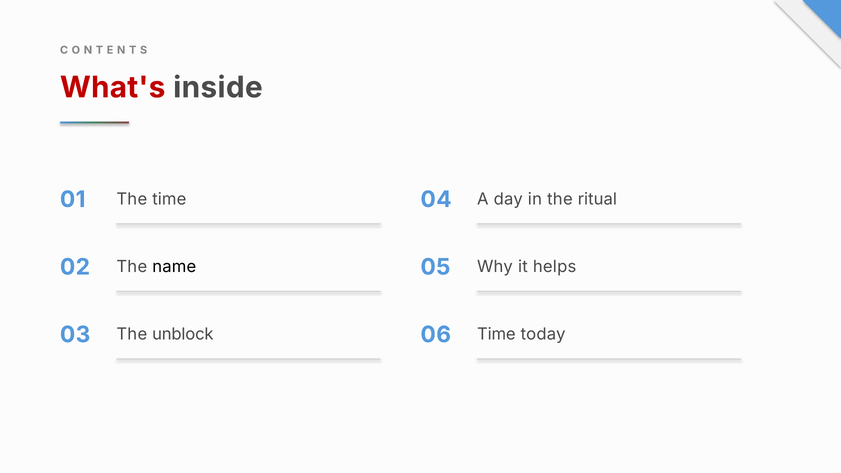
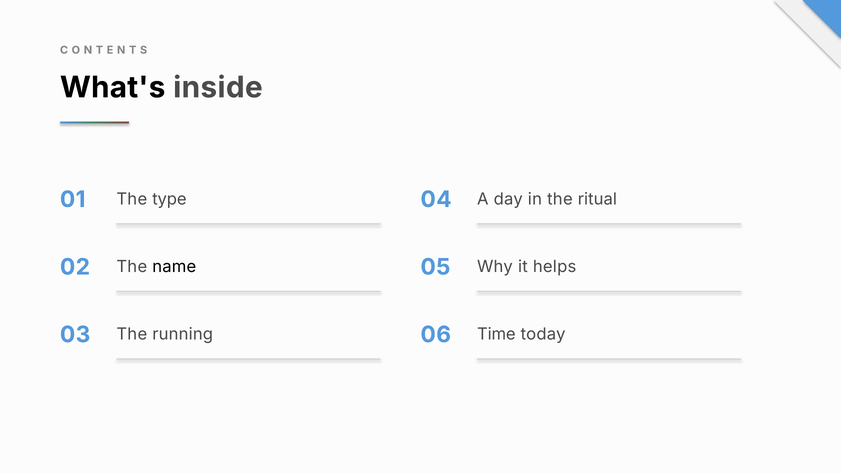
What's colour: red -> black (113, 88)
The time: time -> type (169, 199)
unblock: unblock -> running (183, 334)
